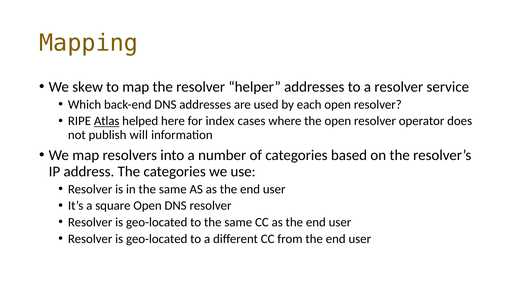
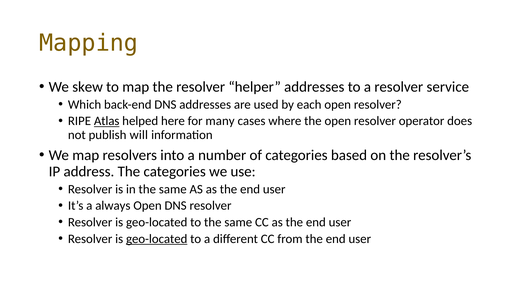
index: index -> many (220, 121)
square: square -> always (113, 205)
geo-located underline: none -> present (157, 238)
